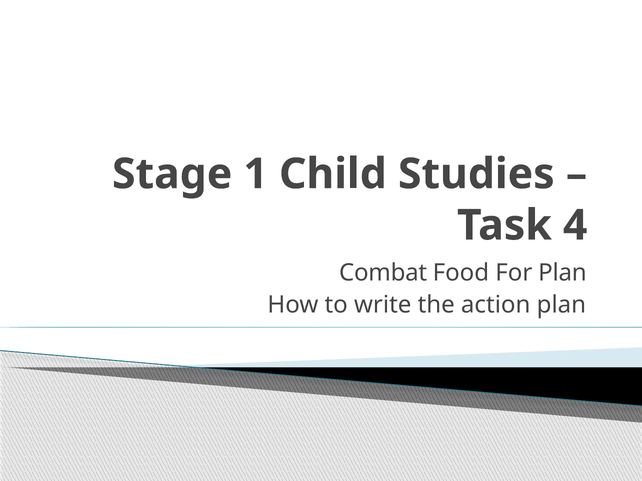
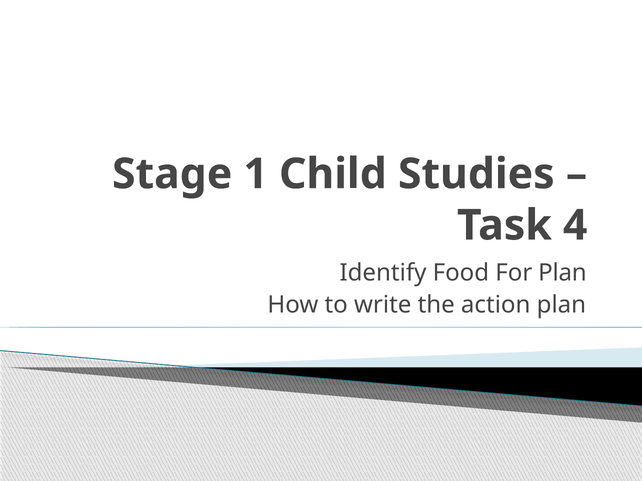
Combat: Combat -> Identify (383, 273)
